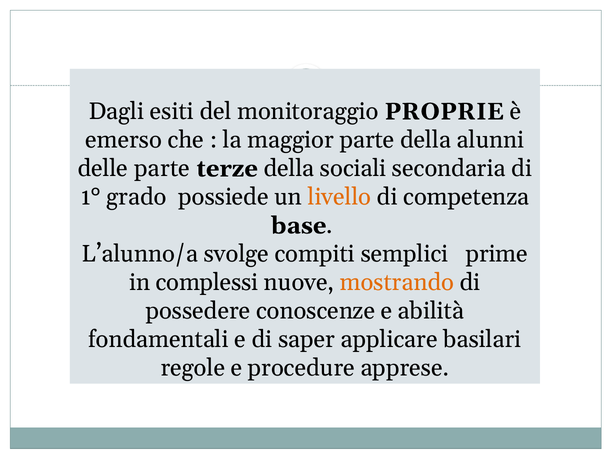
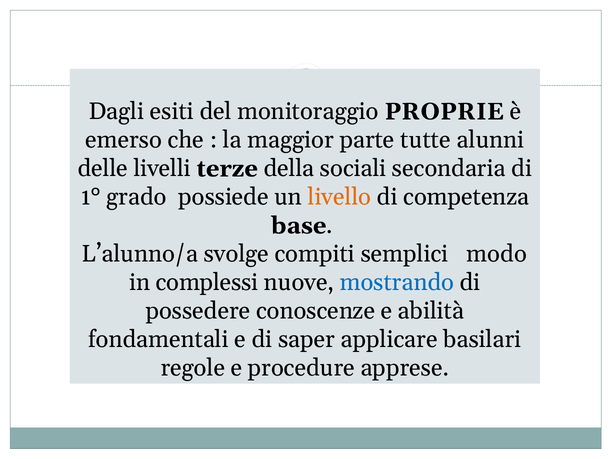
parte della: della -> tutte (426, 140)
delle parte: parte -> livelli (162, 169)
prime: prime -> modo (496, 254)
mostrando colour: orange -> blue (397, 283)
